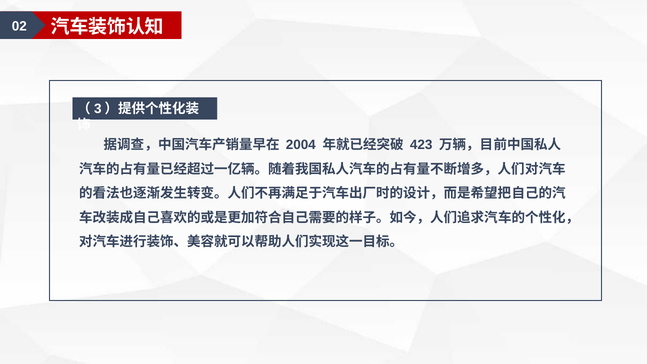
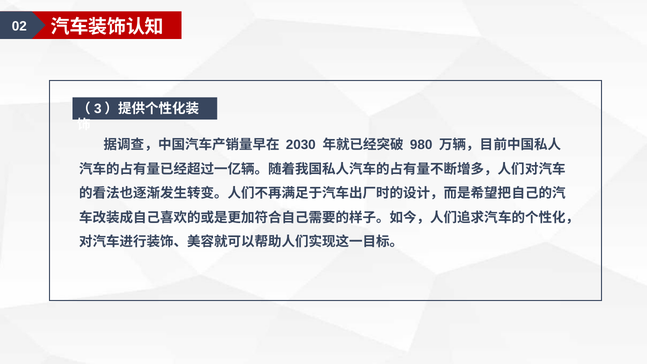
2004: 2004 -> 2030 (301, 145)
423: 423 -> 980 (421, 145)
